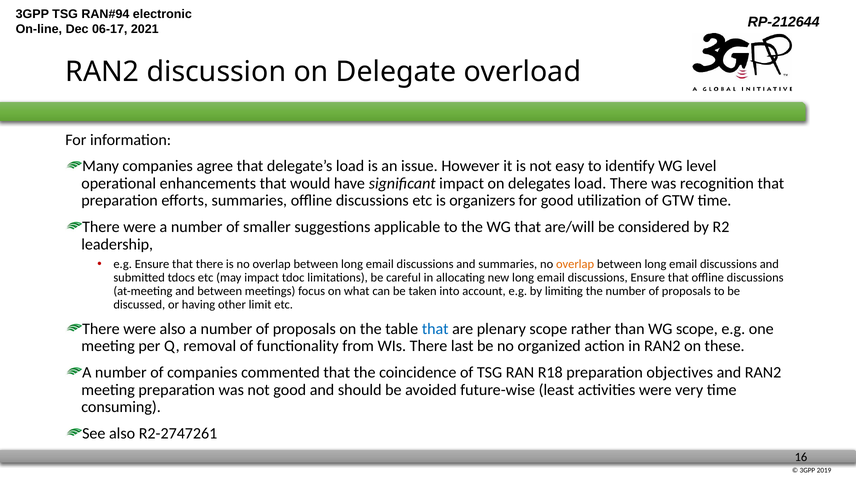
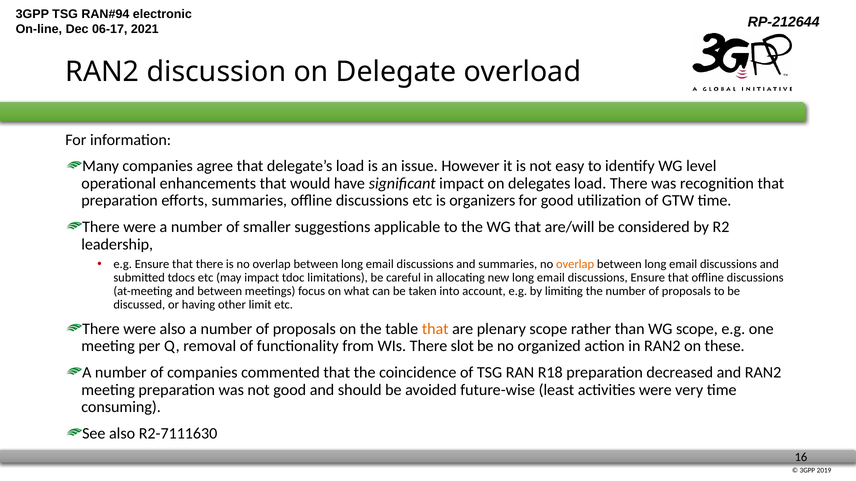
that colour: blue -> orange (435, 329)
last: last -> slot (462, 347)
objectives: objectives -> decreased (680, 373)
R2-2747261: R2-2747261 -> R2-7111630 (178, 434)
